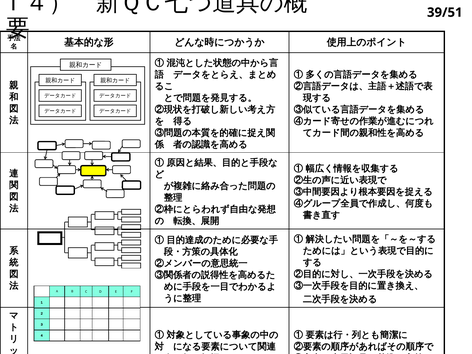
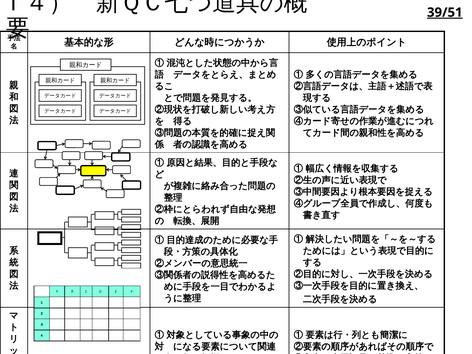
39/51 underline: none -> present (445, 12)
